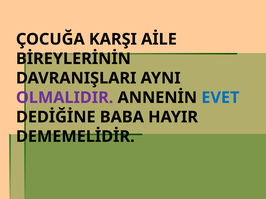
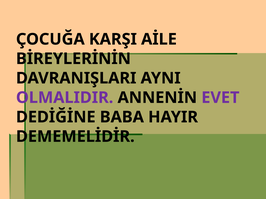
EVET colour: blue -> purple (220, 98)
